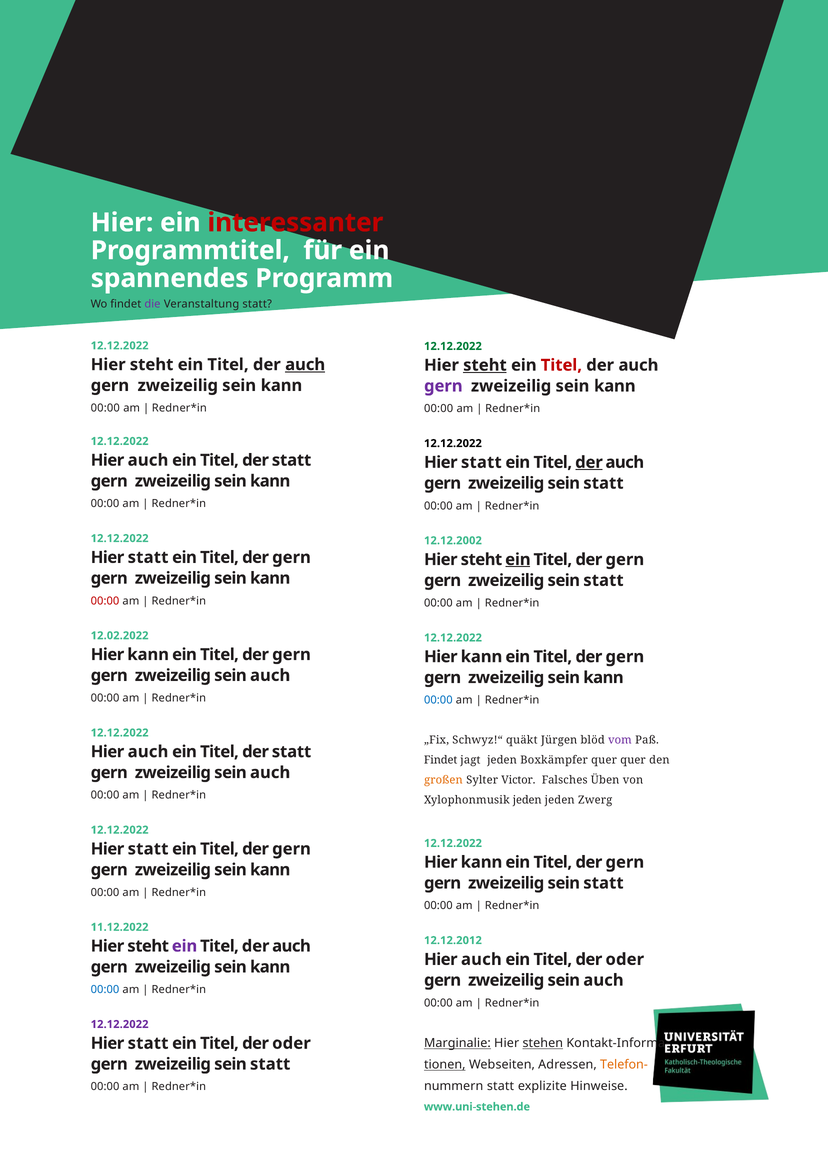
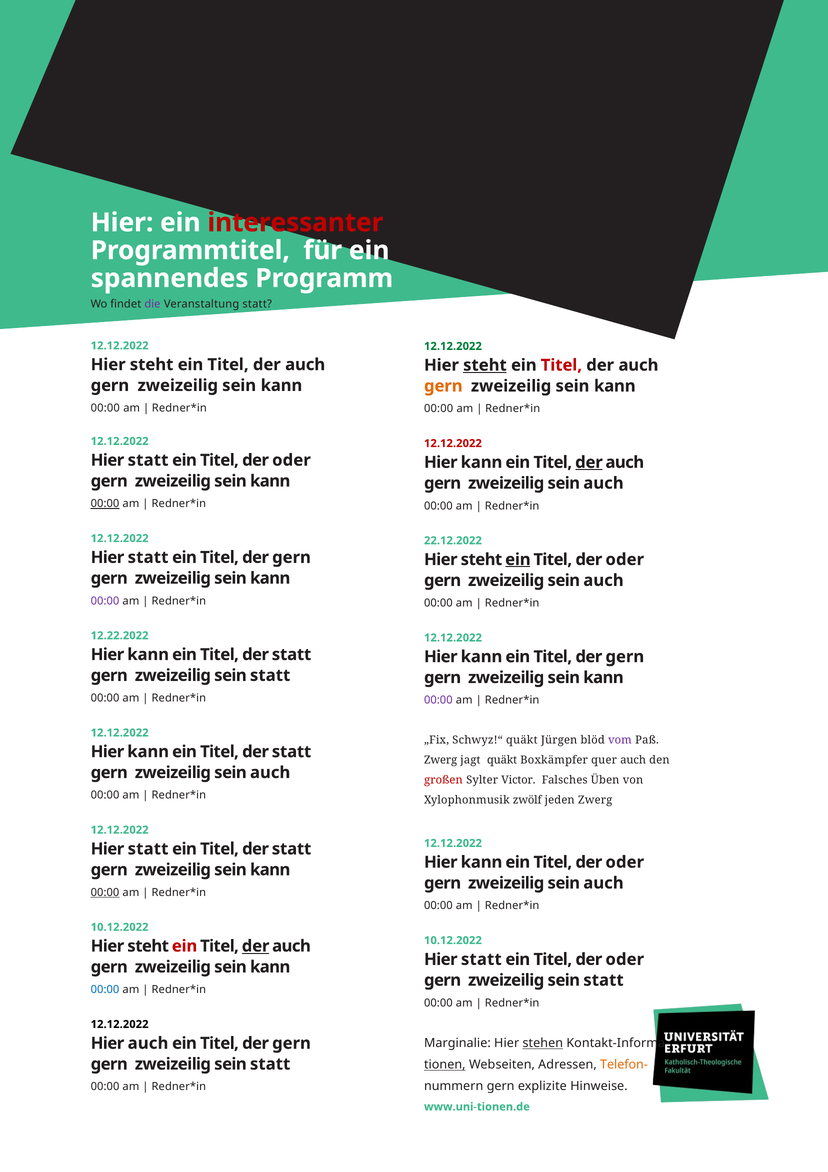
auch underline: present -> none (305, 365)
gern colour: purple -> orange (443, 386)
12.12.2022 colour: black -> red (453, 443)
auch: auch -> statt (148, 460)
statt: statt -> oder (291, 460)
statt: statt -> kann (481, 462)
statt: statt -> auch (603, 483)
00:00 underline: none -> present (105, 504)
12.12.2002: 12.12.2002 -> 22.12.2022 (453, 540)
gern: gern -> oder (625, 559)
statt: statt -> auch (603, 580)
00:00 colour: red -> purple (105, 601)
12.02.2022: 12.02.2022 -> 12.22.2022 (120, 635)
gern: gern -> statt (292, 654)
auch: auch -> statt (270, 675)
00:00 colour: blue -> purple (438, 700)
auch: auch -> kann (148, 752)
Findet: Findet -> Zwerg (441, 760)
jagt jeden: jeden -> quäkt (502, 760)
quer quer: quer -> auch (633, 760)
großen colour: orange -> red (443, 780)
Xylophonmusik jeden: jeden -> zwölf (527, 800)
gern: gern -> statt (292, 849)
gern: gern -> oder (625, 862)
statt: statt -> auch (603, 883)
00:00 underline: none -> present (105, 892)
11.12.2022: 11.12.2022 -> 10.12.2022 (120, 927)
12.12.2012: 12.12.2012 -> 10.12.2022 (453, 940)
ein colour: purple -> red (185, 946)
der underline: none -> present (256, 946)
auch: auch -> statt (481, 959)
auch: auch -> statt (603, 980)
12.12.2022 colour: purple -> black (120, 1024)
Marginalie underline: present -> none (457, 1043)
statt: statt -> auch (148, 1043)
oder: oder -> gern (291, 1043)
nummern statt: statt -> gern (501, 1086)
www.uni-stehen.de: www.uni-stehen.de -> www.uni-tionen.de (477, 1107)
